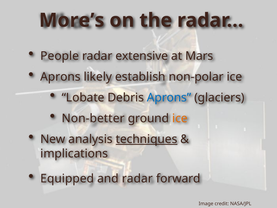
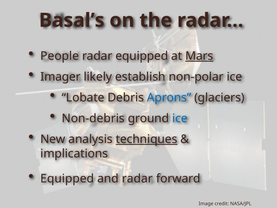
More’s: More’s -> Basal’s (72, 20)
radar extensive: extensive -> equipped (142, 56)
Mars underline: none -> present (199, 56)
Aprons: Aprons -> Imager (61, 77)
Non-better: Non-better -> Non-debris (93, 118)
ice colour: orange -> blue (180, 118)
